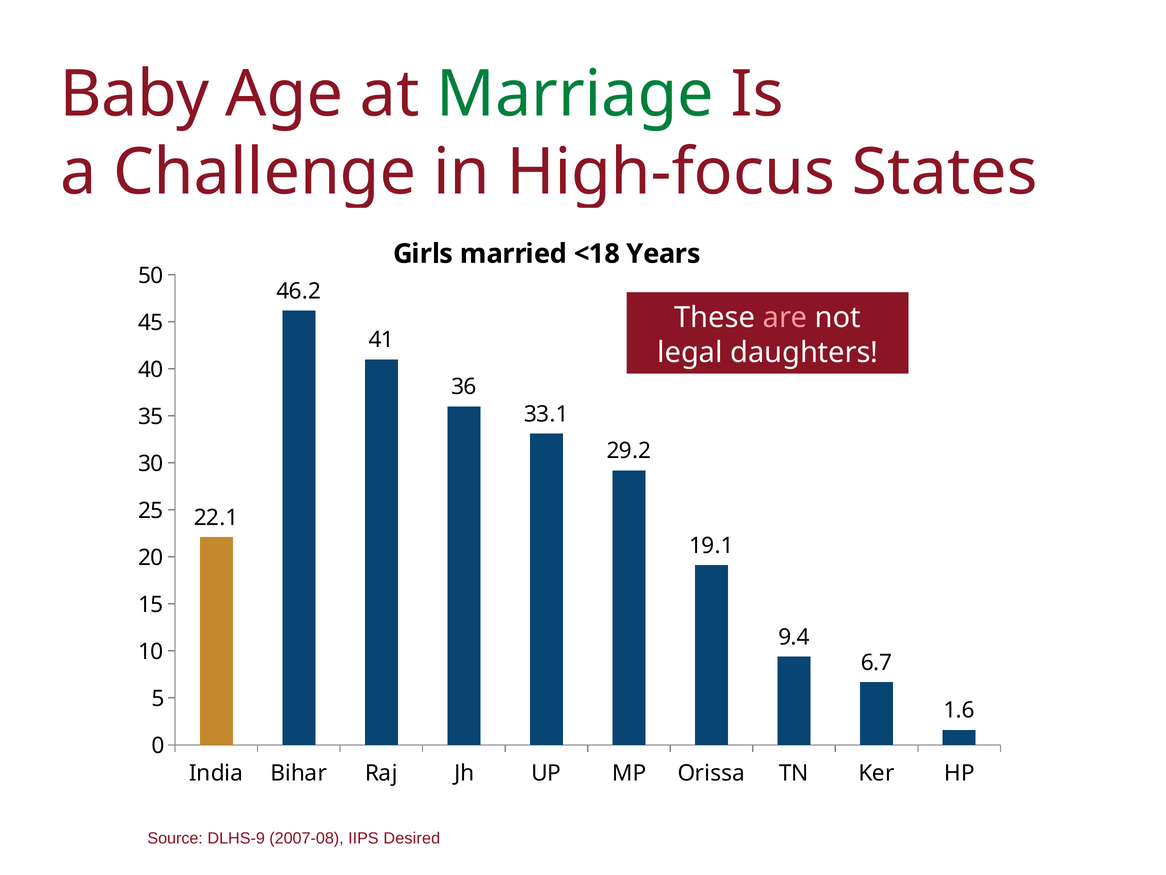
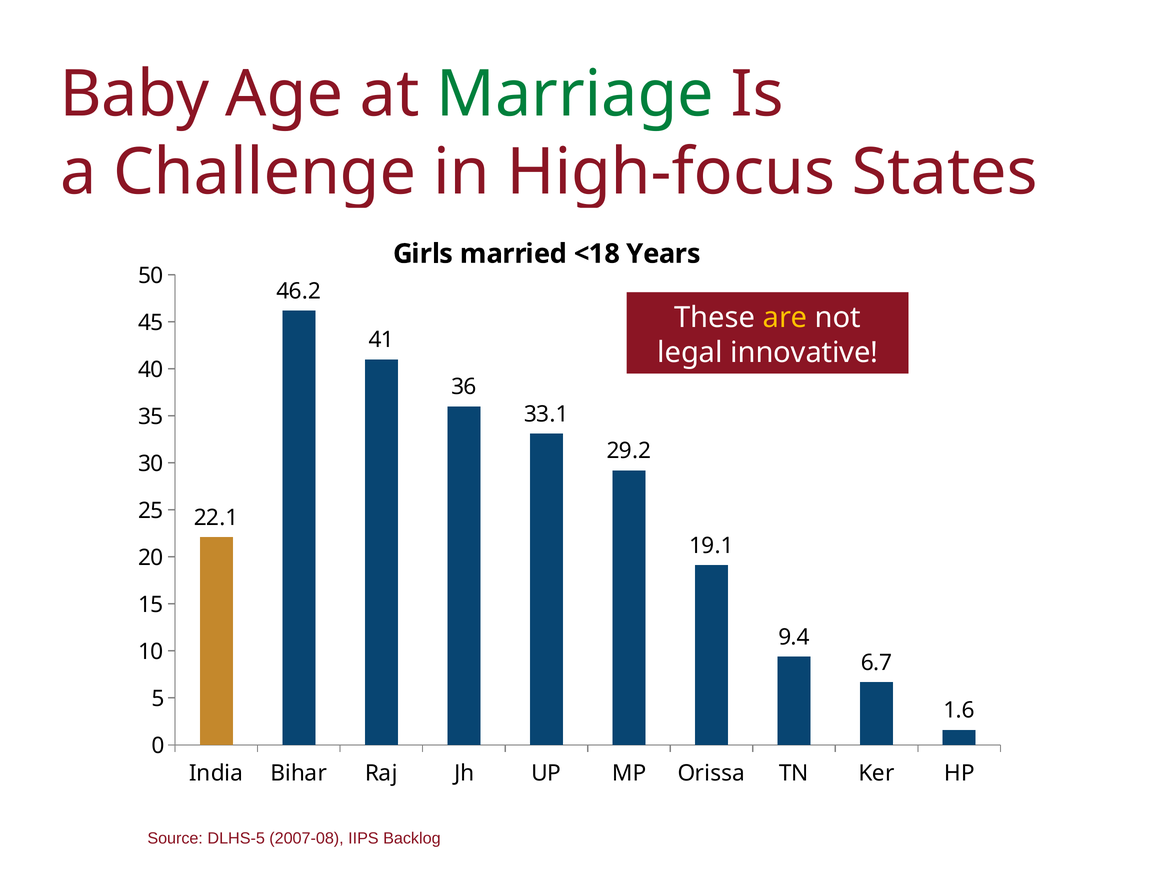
are colour: pink -> yellow (785, 317)
daughters: daughters -> innovative (804, 352)
DLHS-9: DLHS-9 -> DLHS-5 (236, 838)
Desired: Desired -> Backlog (412, 838)
